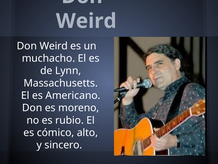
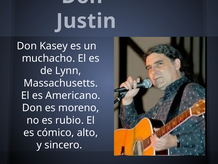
Weird: Weird -> Justin (86, 21)
Weird: Weird -> Kasey (54, 46)
